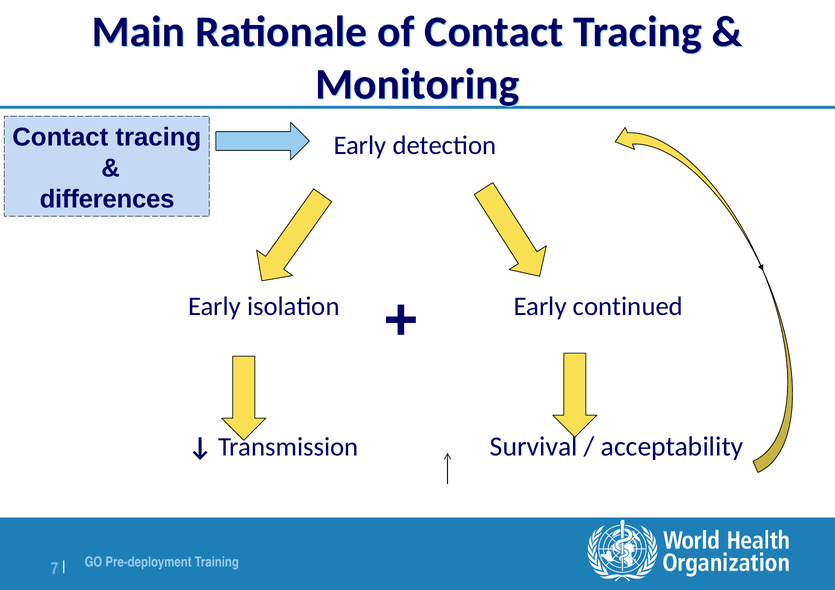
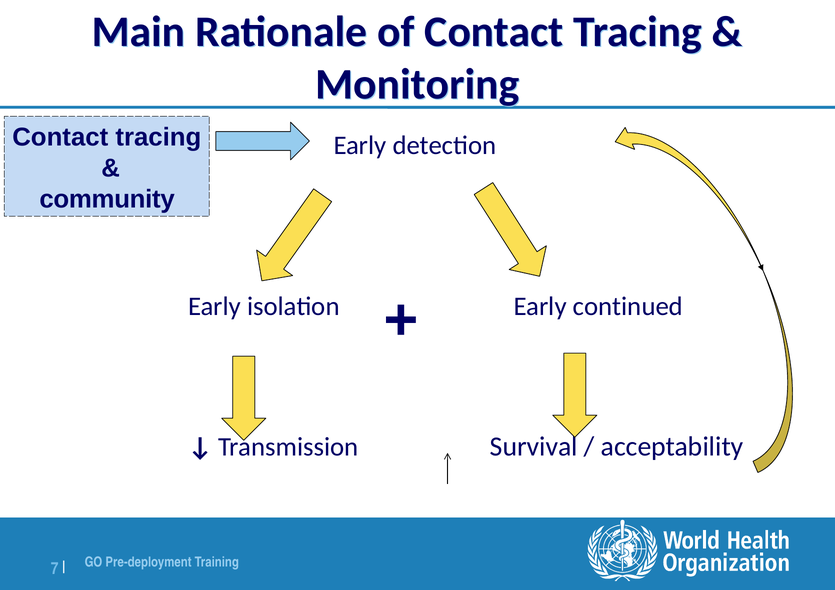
differences: differences -> community (107, 199)
